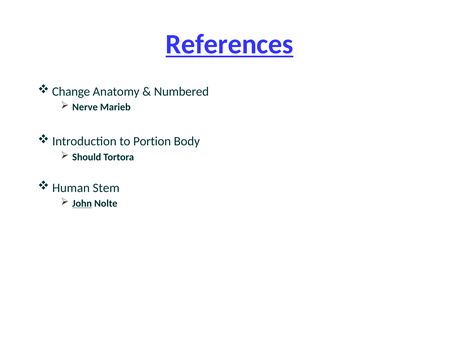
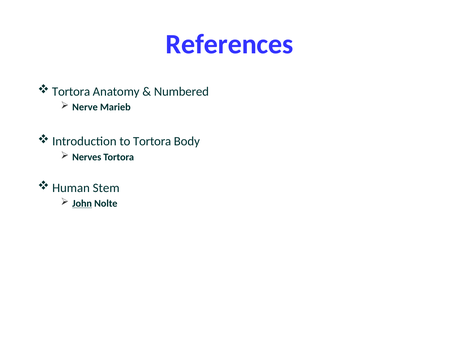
References underline: present -> none (229, 44)
Change: Change -> Tortora (71, 92)
to Portion: Portion -> Tortora (152, 142)
Should: Should -> Nerves (87, 157)
